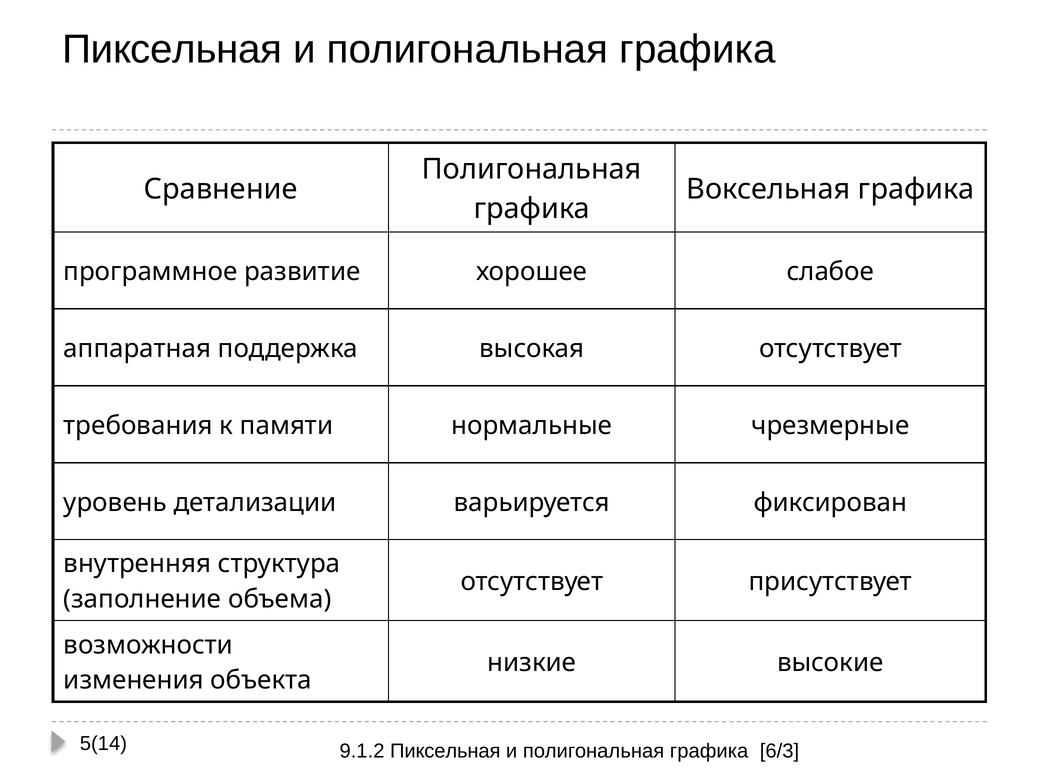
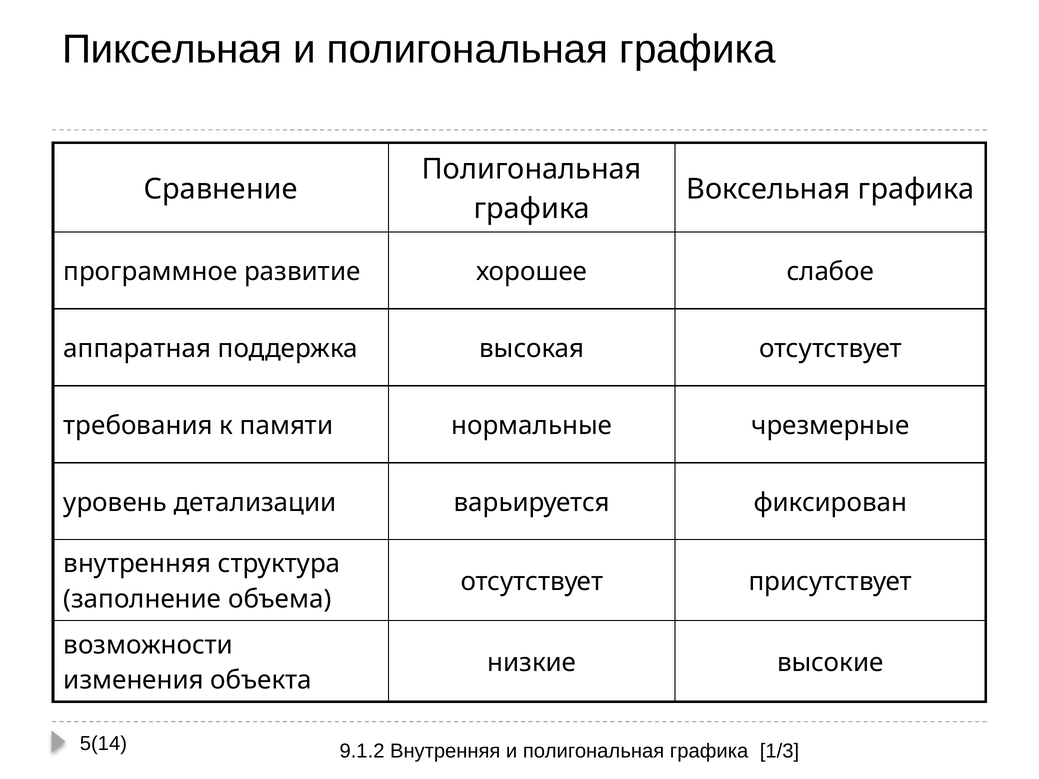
9.1.2 Пиксельная: Пиксельная -> Внутренняя (445, 751)
6/3: 6/3 -> 1/3 (780, 751)
